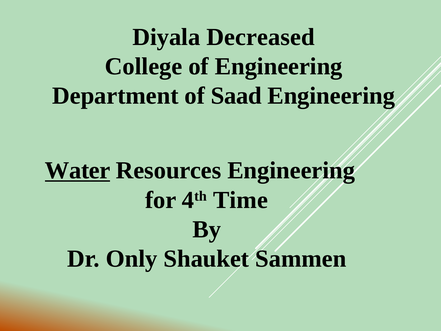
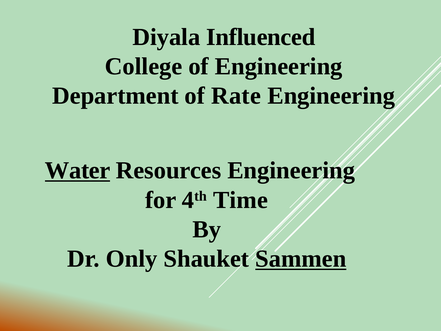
Decreased: Decreased -> Influenced (261, 37)
Saad: Saad -> Rate (236, 96)
Sammen underline: none -> present (301, 259)
